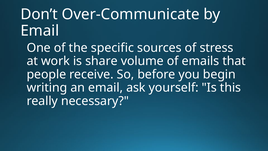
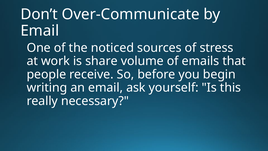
specific: specific -> noticed (112, 48)
